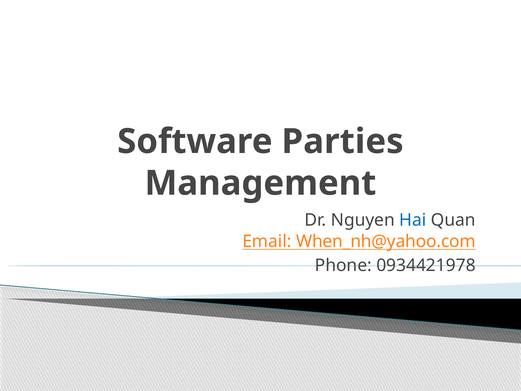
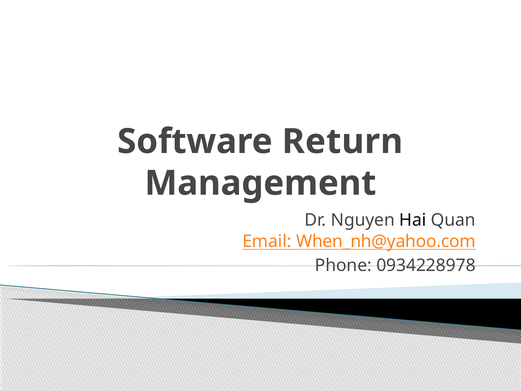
Parties: Parties -> Return (342, 141)
Hai colour: blue -> black (413, 220)
0934421978: 0934421978 -> 0934228978 (426, 265)
